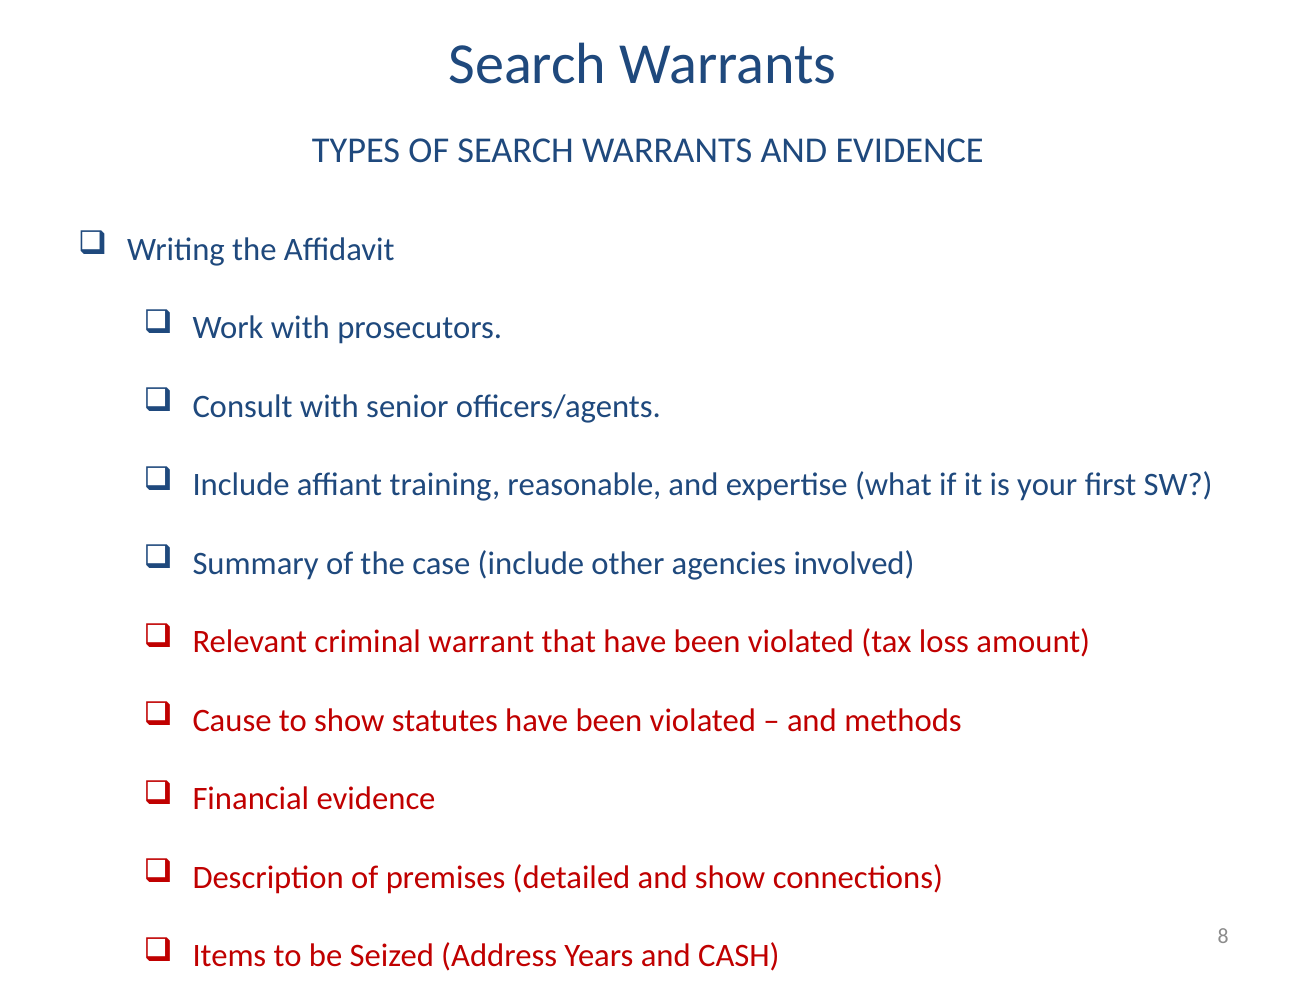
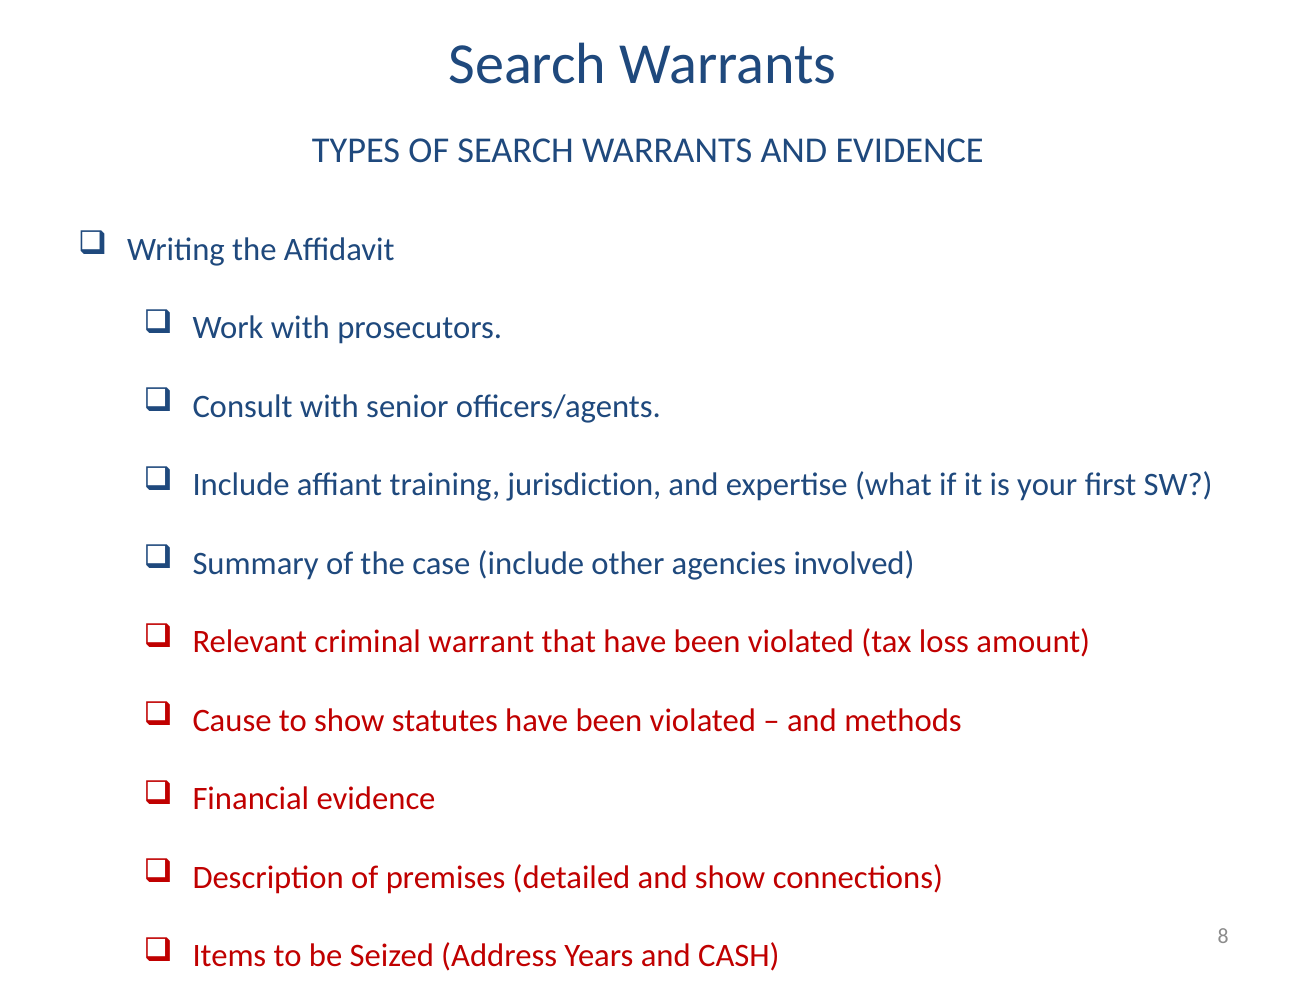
reasonable: reasonable -> jurisdiction (584, 485)
